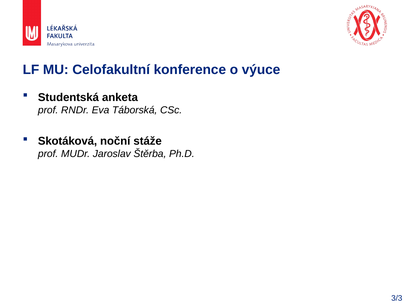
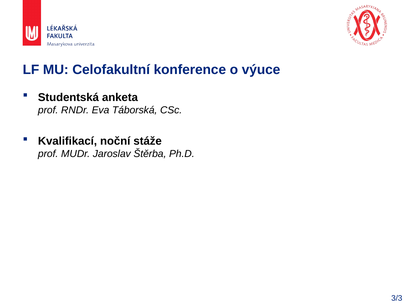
Skotáková: Skotáková -> Kvalifikací (67, 141)
